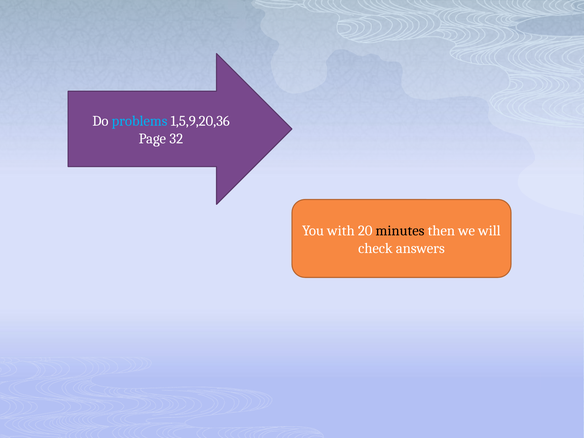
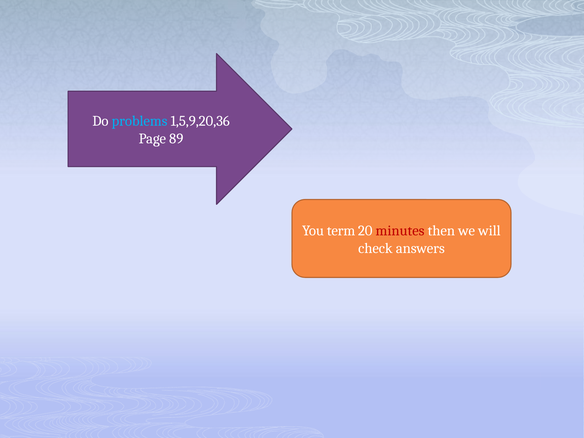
32: 32 -> 89 (176, 139)
with: with -> term (341, 231)
minutes colour: black -> red (400, 231)
